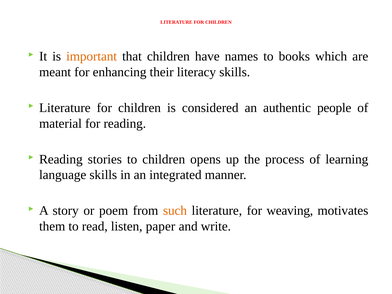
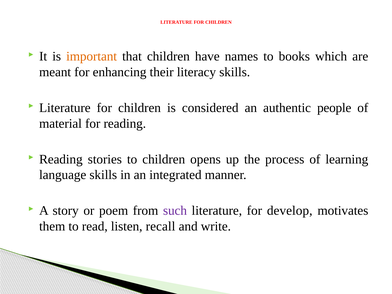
such colour: orange -> purple (175, 211)
weaving: weaving -> develop (290, 211)
paper: paper -> recall (161, 226)
